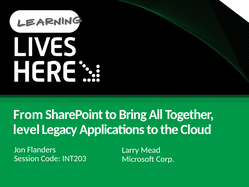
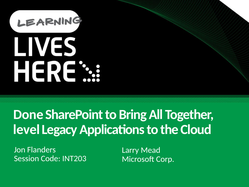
From: From -> Done (28, 114)
